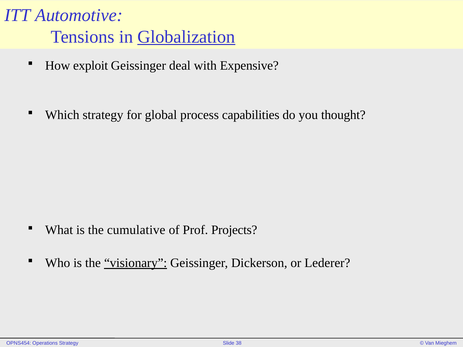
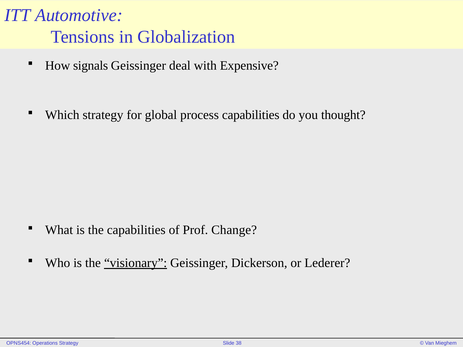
Globalization underline: present -> none (186, 37)
exploit: exploit -> signals (91, 66)
the cumulative: cumulative -> capabilities (136, 230)
Projects: Projects -> Change (234, 230)
